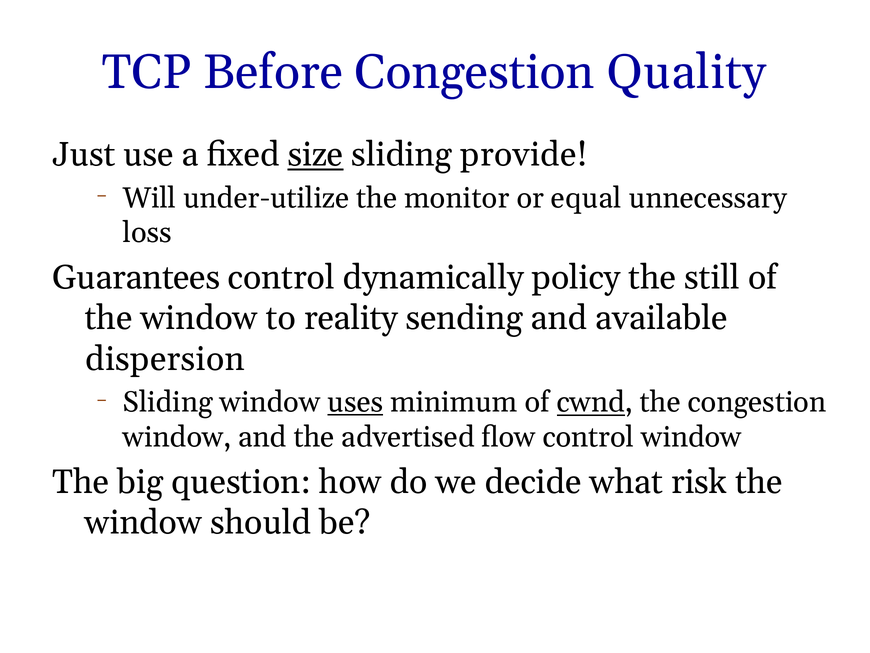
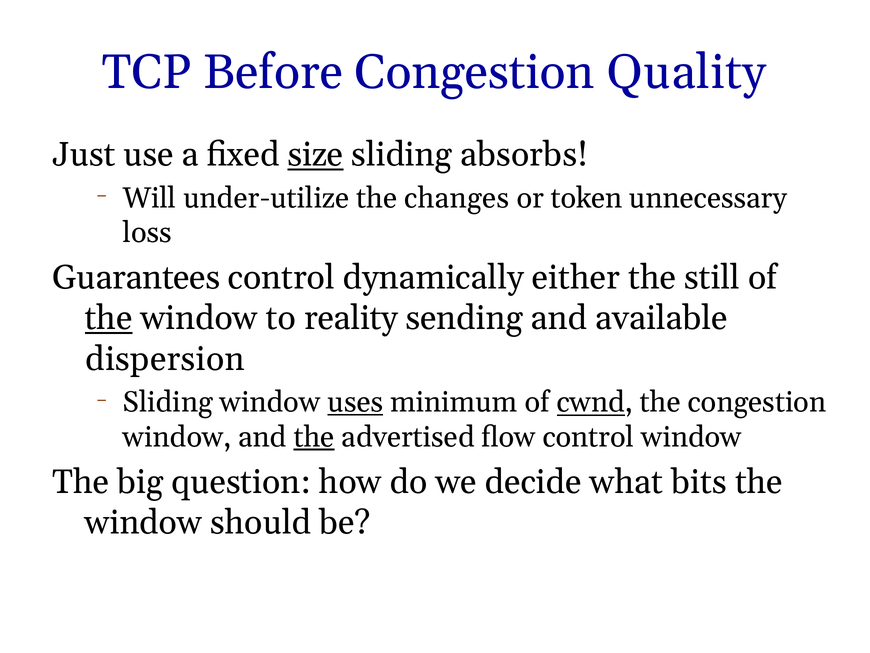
provide: provide -> absorbs (524, 155)
monitor: monitor -> changes (457, 198)
equal: equal -> token (587, 198)
policy: policy -> either (576, 277)
the underline: none -> present (109, 318)
the underline: none -> present (314, 437)
risk: risk -> bits (699, 481)
